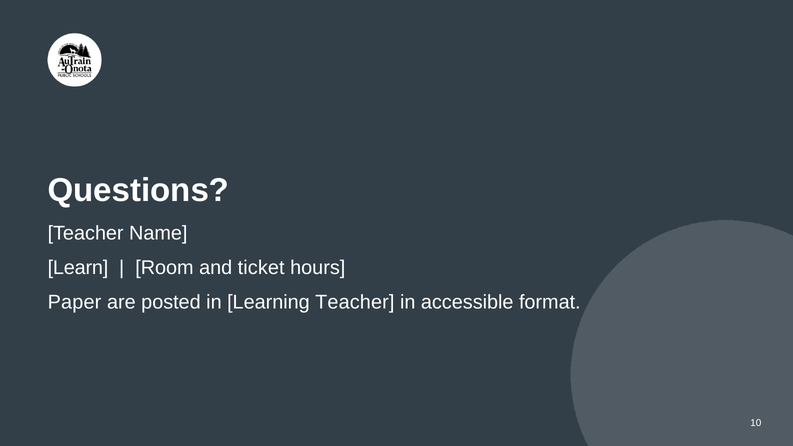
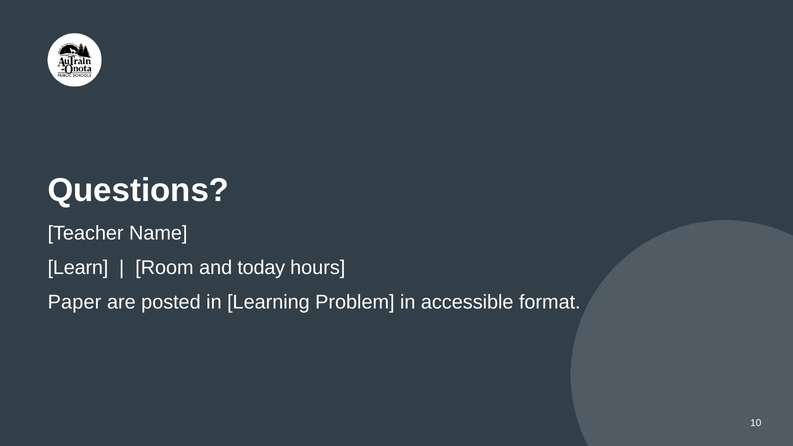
ticket: ticket -> today (261, 268)
Learning Teacher: Teacher -> Problem (355, 302)
